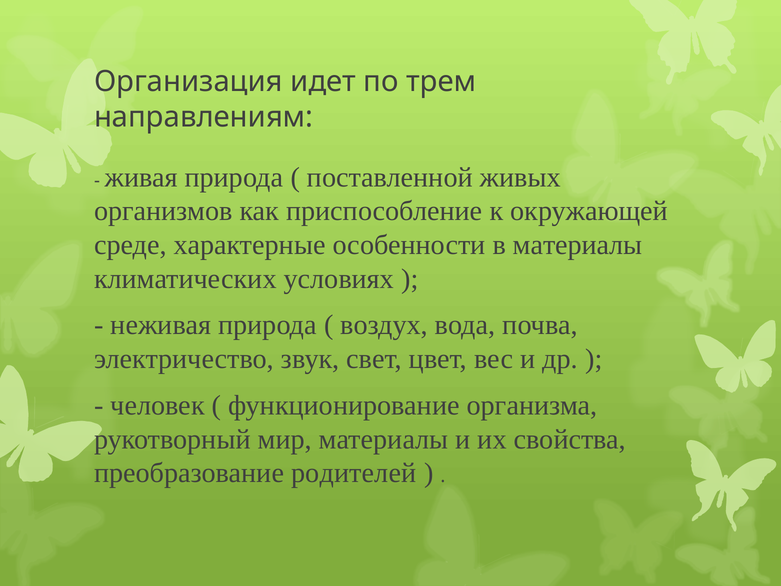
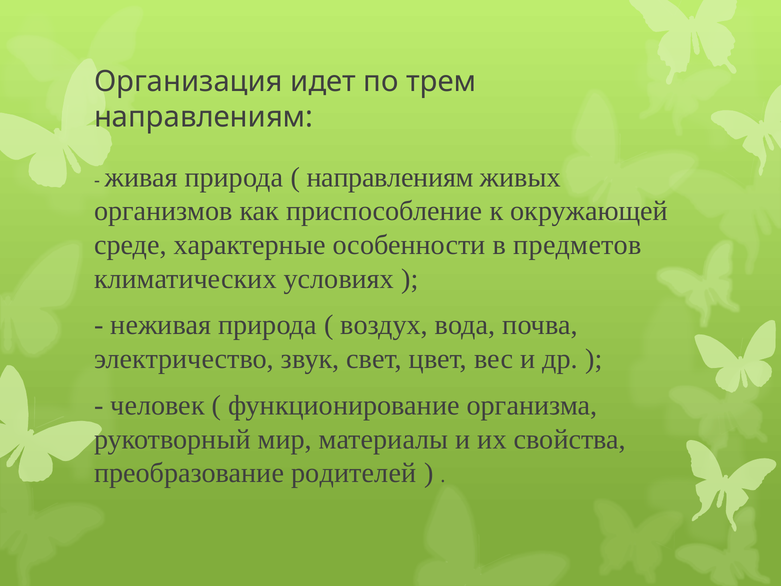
поставленной: поставленной -> направлениям (390, 177)
в материалы: материалы -> предметов (577, 245)
